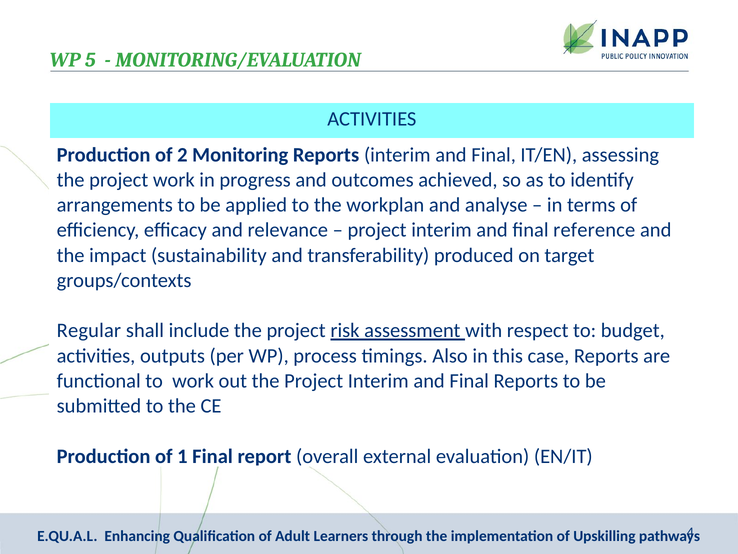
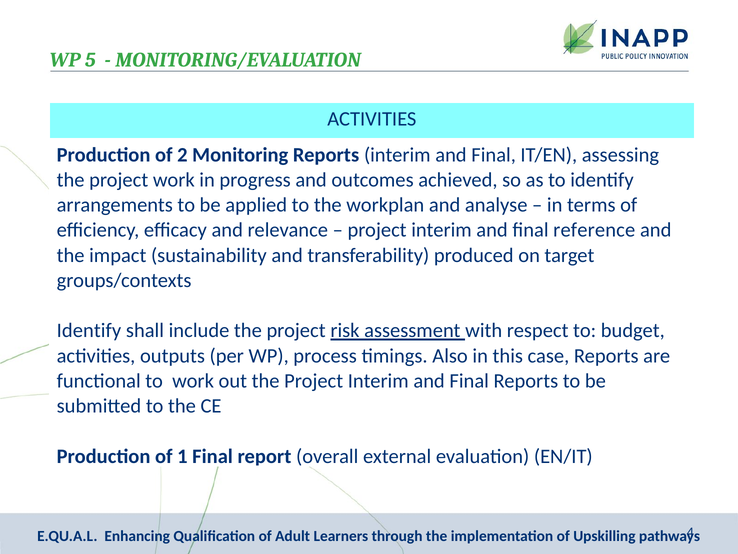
Regular: Regular -> Identify (89, 330)
